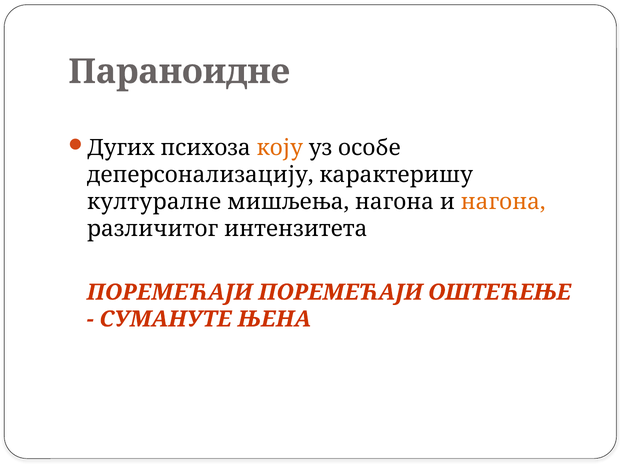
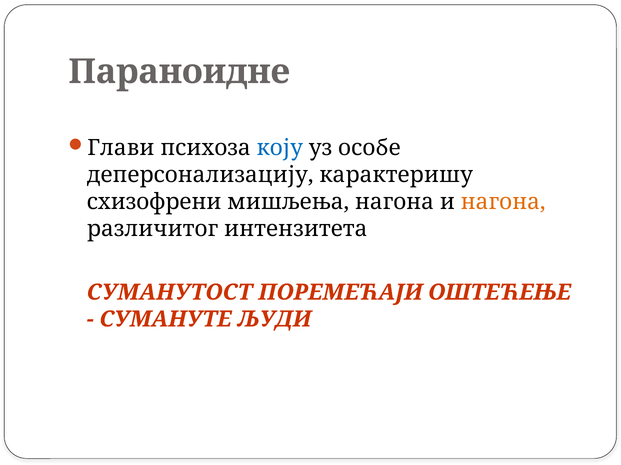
Дугих: Дугих -> Глави (121, 148)
коју colour: orange -> blue (280, 148)
културалне: културалне -> схизофрени (154, 202)
ПОРЕМЕЋАЈИ: ПОРЕМЕЋАЈИ -> СУМАНУТОСТ (170, 293)
ЊЕНА: ЊЕНА -> ЉУДИ (275, 320)
